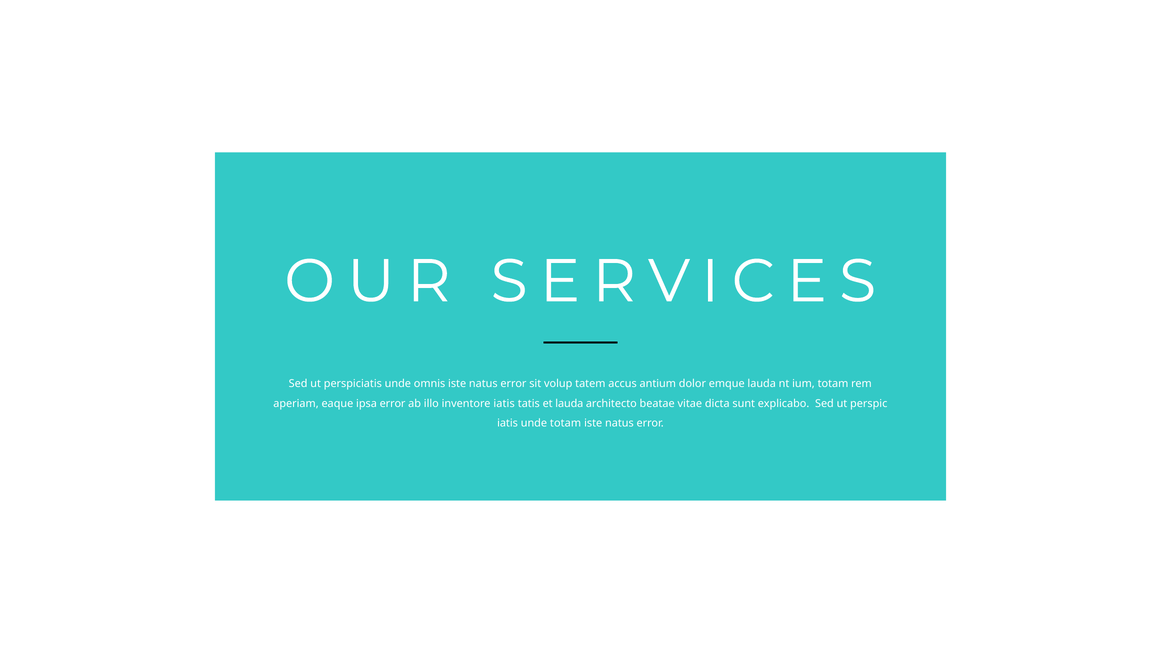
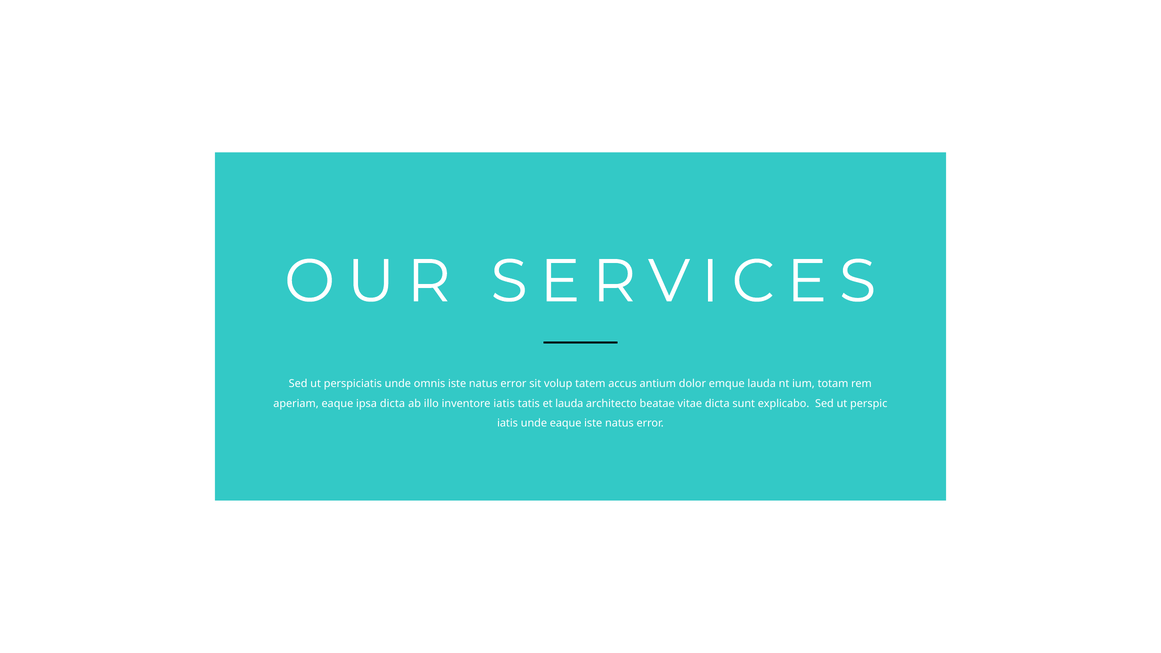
ipsa error: error -> dicta (392, 403)
unde totam: totam -> eaque (566, 423)
